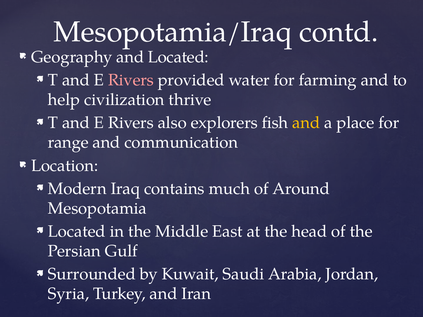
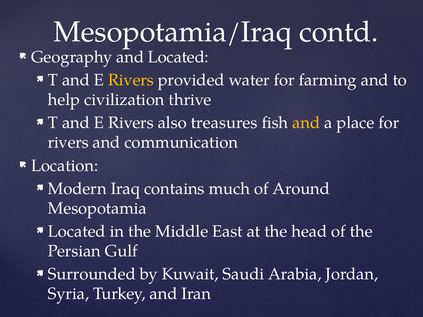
Rivers colour: pink -> yellow (131, 80)
explorers: explorers -> treasures (224, 123)
range: range -> rivers (68, 143)
